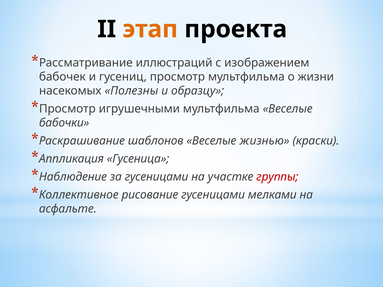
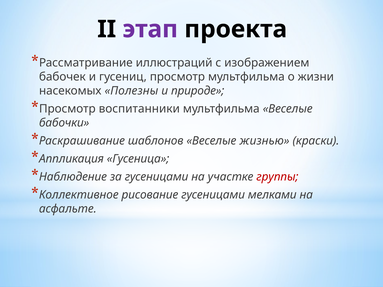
этап colour: orange -> purple (150, 29)
образцу: образцу -> природе (198, 91)
игрушечными: игрушечными -> воспитанники (139, 109)
